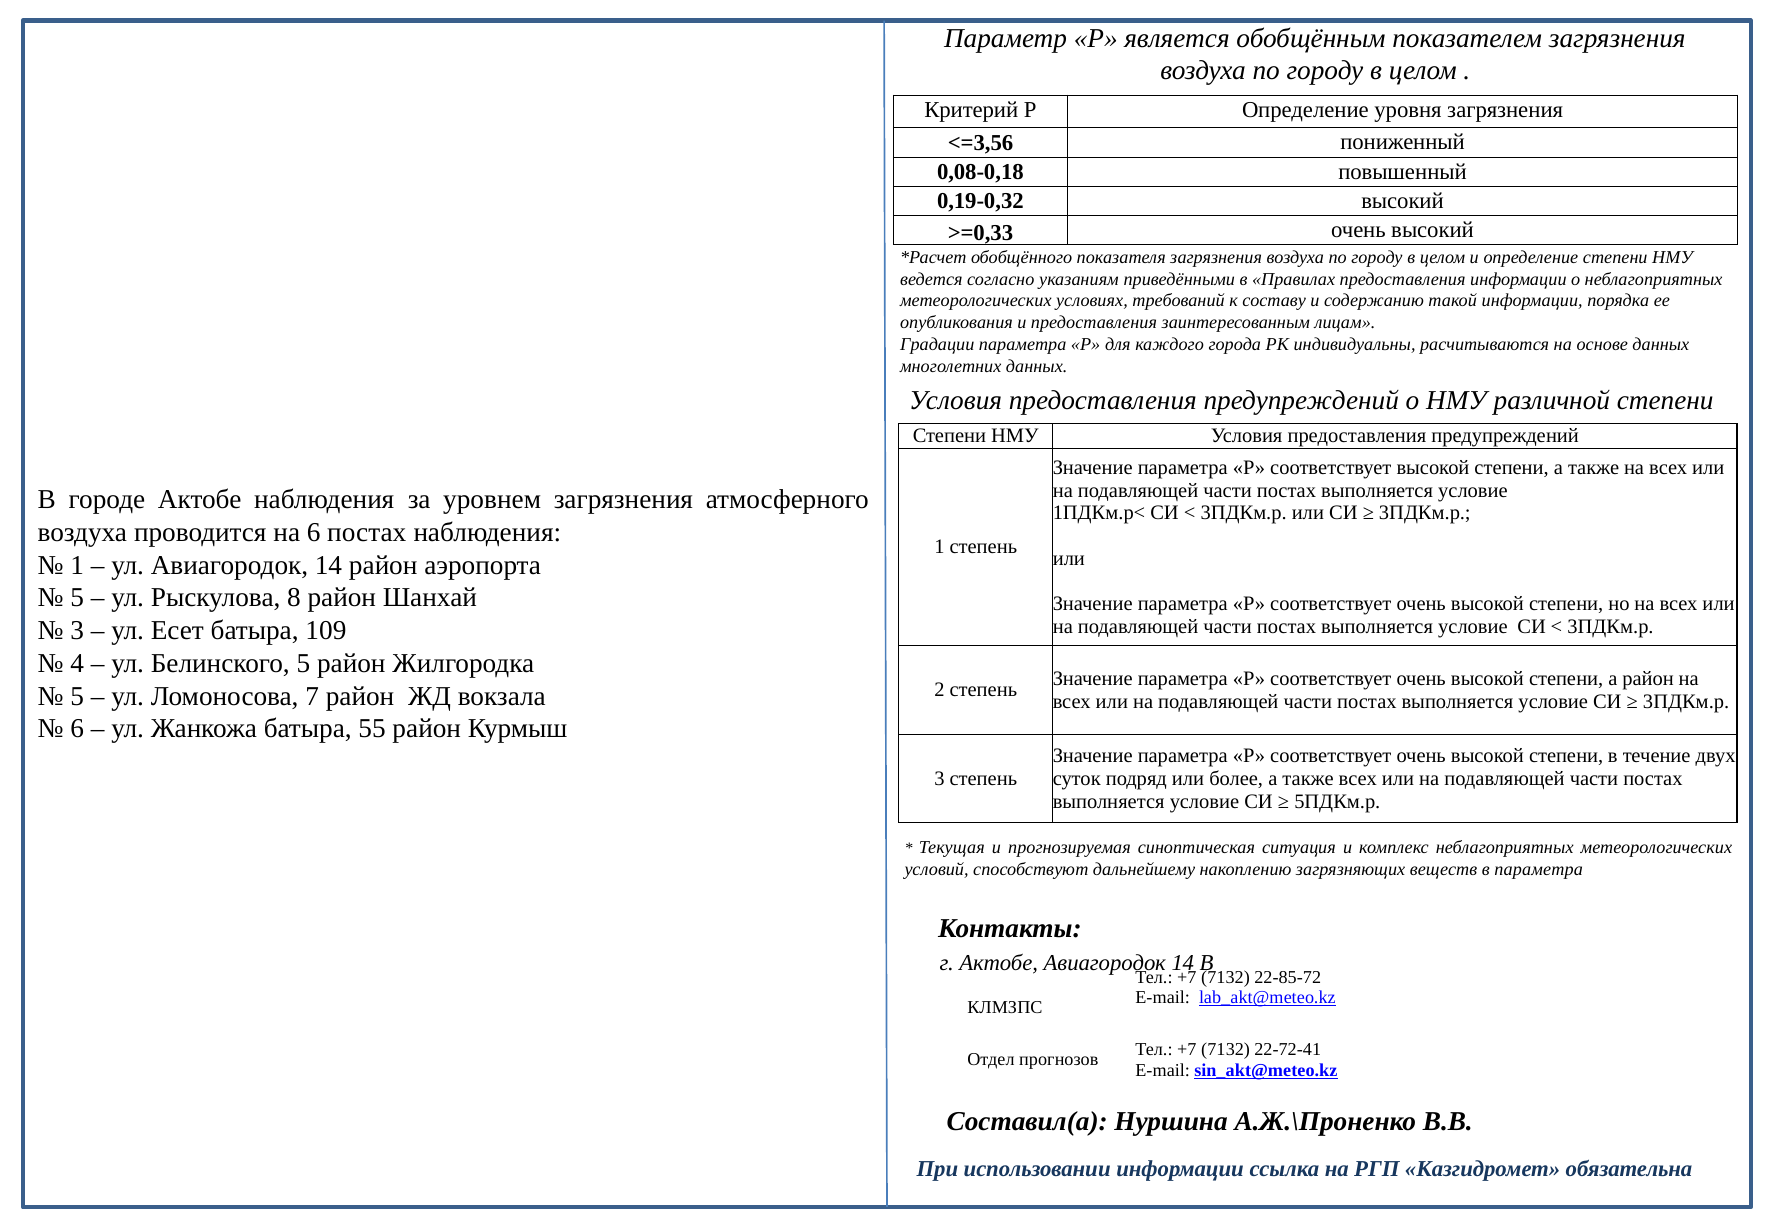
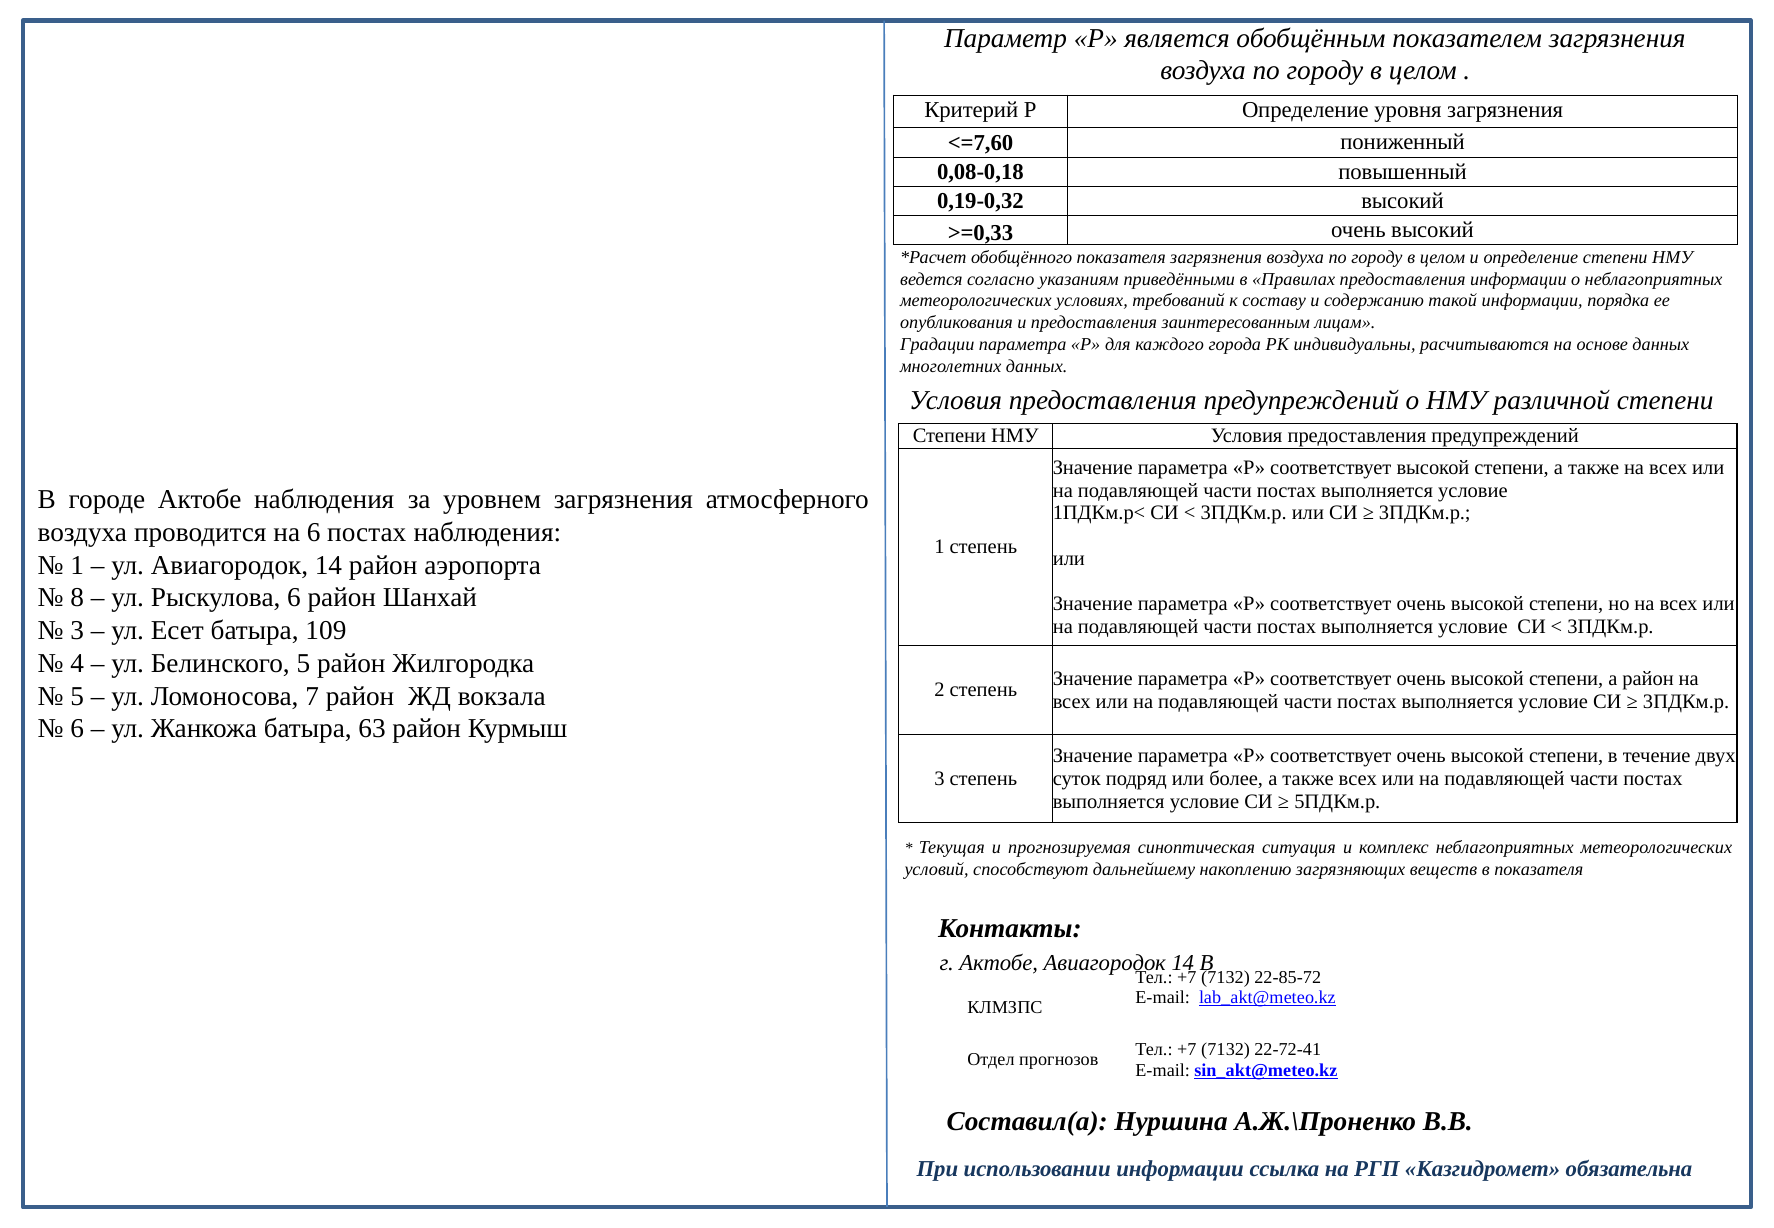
<=3,56: <=3,56 -> <=7,60 (981, 143)
5: 5 -> 8 (77, 598)
Рыскулова 8: 8 -> 6 (294, 598)
55: 55 -> 63 (372, 729)
в параметра: параметра -> показателя (1539, 869)
